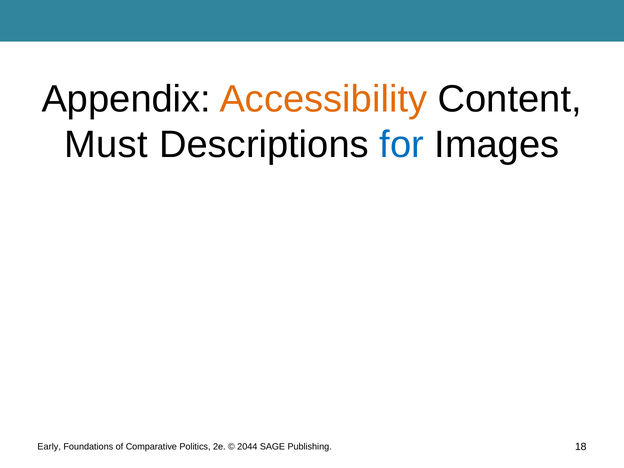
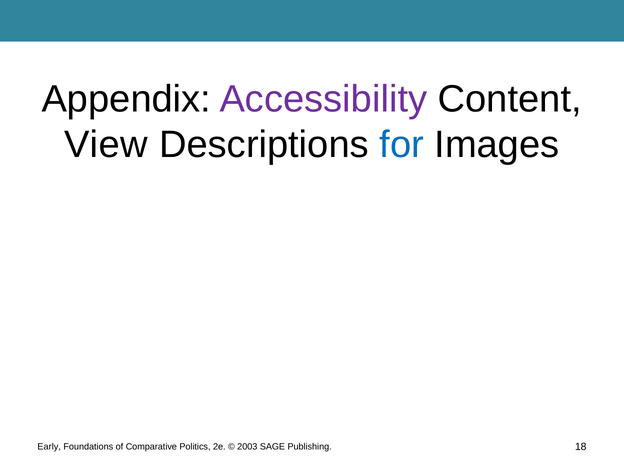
Accessibility colour: orange -> purple (323, 99)
Must: Must -> View (106, 145)
2044: 2044 -> 2003 (247, 447)
